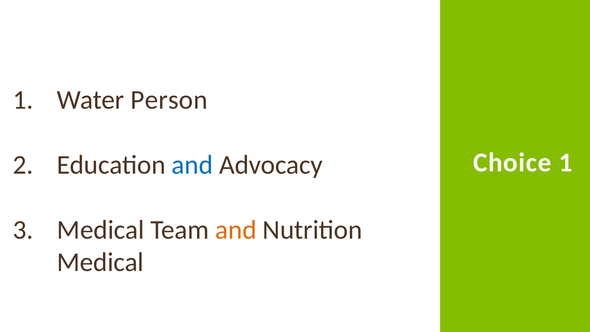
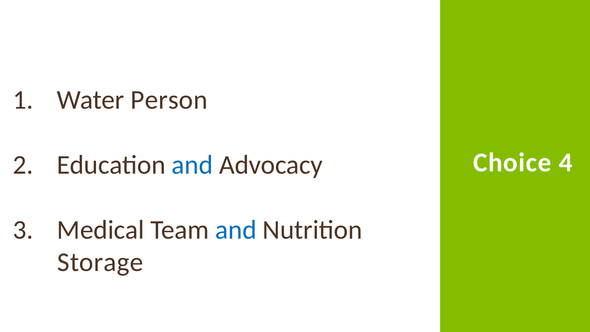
Choice 1: 1 -> 4 (566, 163)
and colour: orange -> blue (236, 230)
Medical: Medical -> Storage (100, 262)
